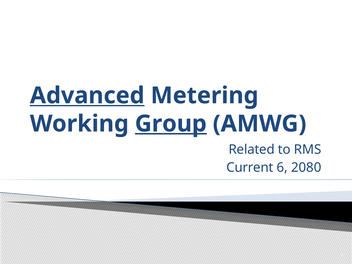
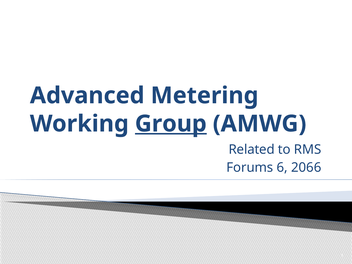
Advanced underline: present -> none (87, 96)
Current: Current -> Forums (250, 167)
2080: 2080 -> 2066 (306, 167)
